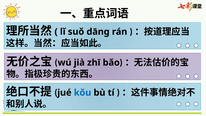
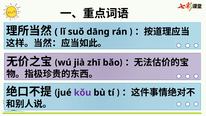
kǒu colour: blue -> purple (83, 93)
